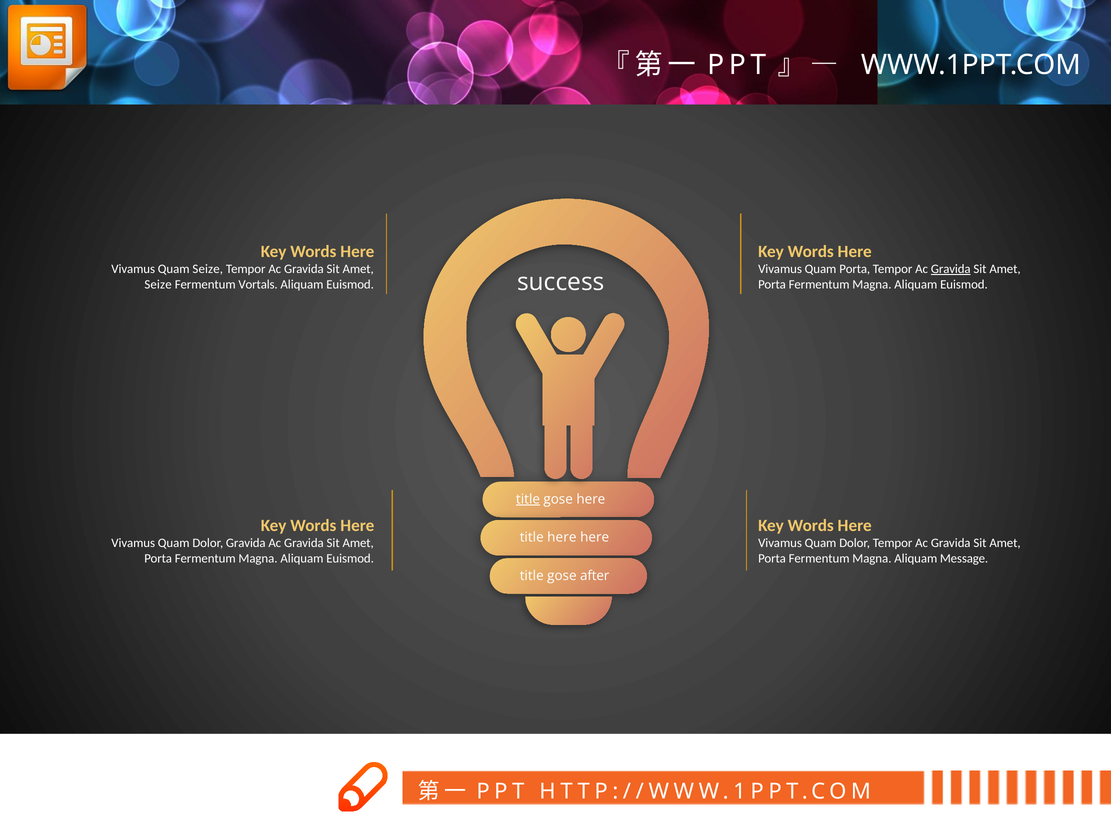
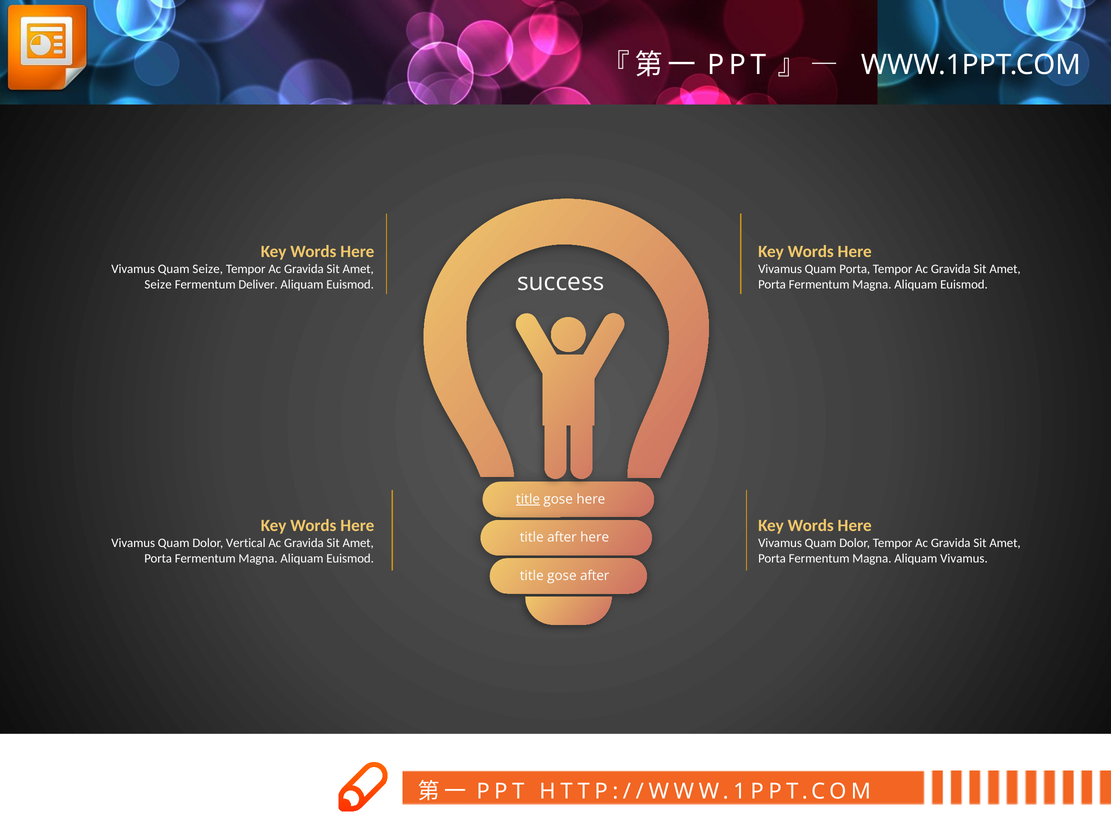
Gravida underline: present -> none (951, 269)
Vortals: Vortals -> Deliver (258, 285)
title here: here -> after (562, 538)
Dolor Gravida: Gravida -> Vertical (246, 543)
Aliquam Message: Message -> Vivamus (964, 559)
